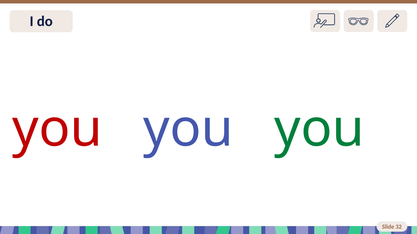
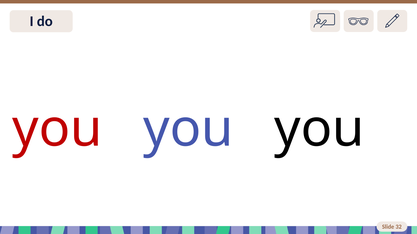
you colour: green -> black (319, 129)
